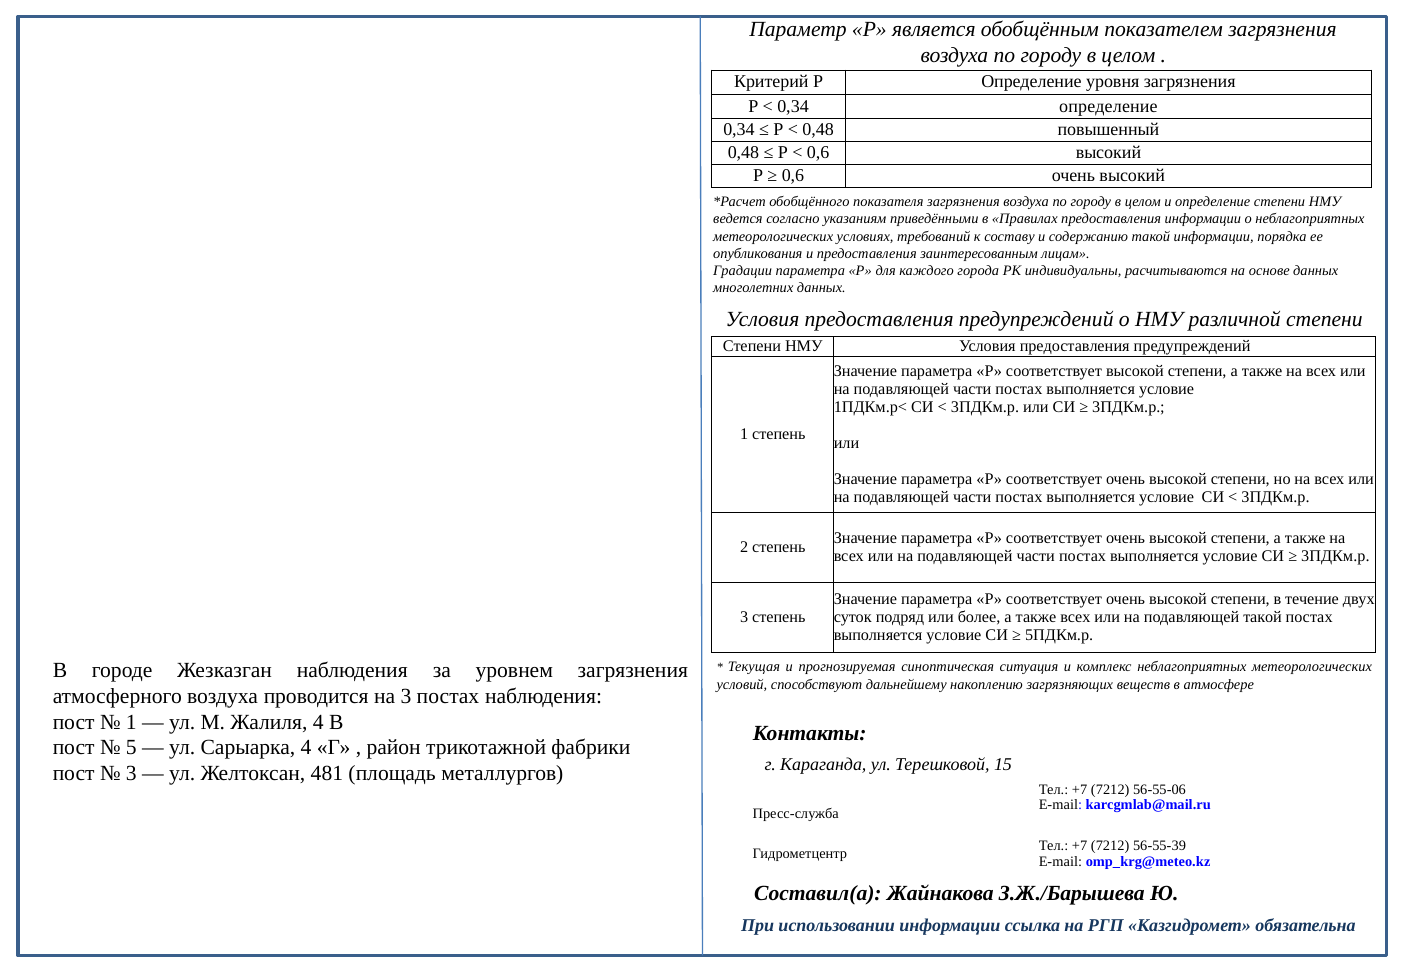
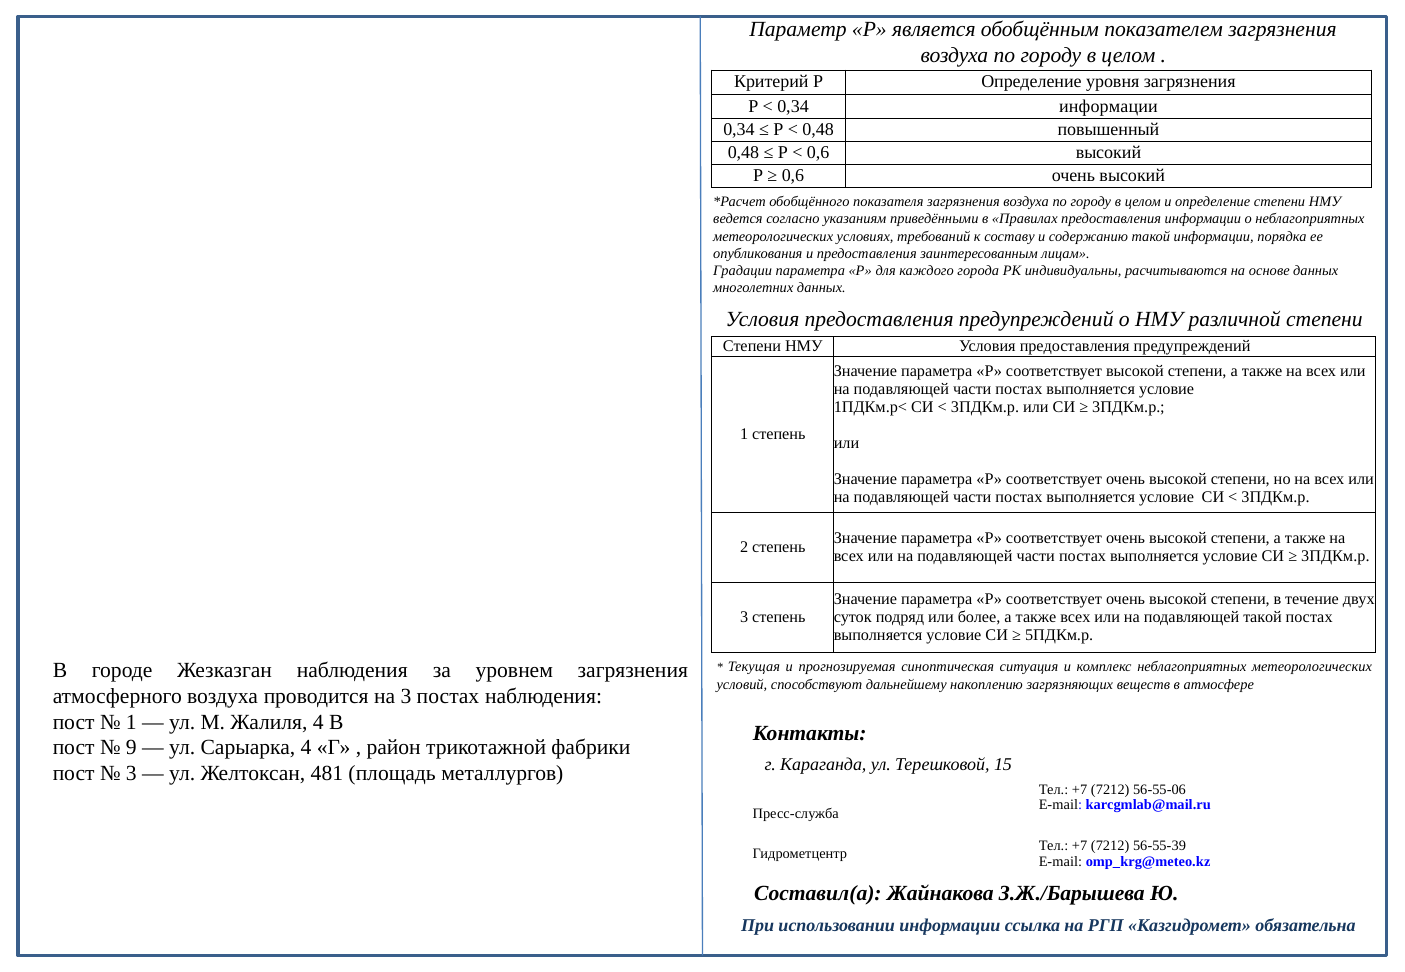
0,34 определение: определение -> информации (1108, 106)
5: 5 -> 9 (131, 748)
